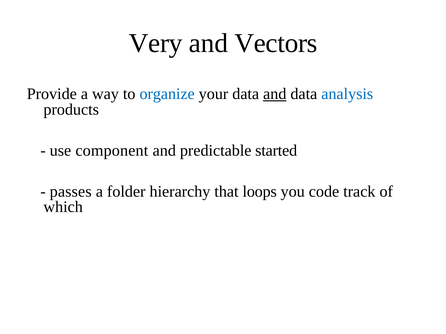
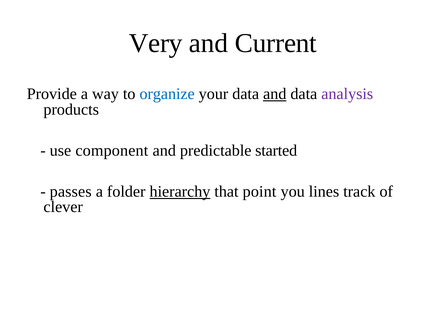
Vectors: Vectors -> Current (276, 43)
analysis colour: blue -> purple (347, 94)
hierarchy underline: none -> present (180, 192)
loops: loops -> point (259, 192)
code: code -> lines (324, 192)
which: which -> clever (63, 207)
